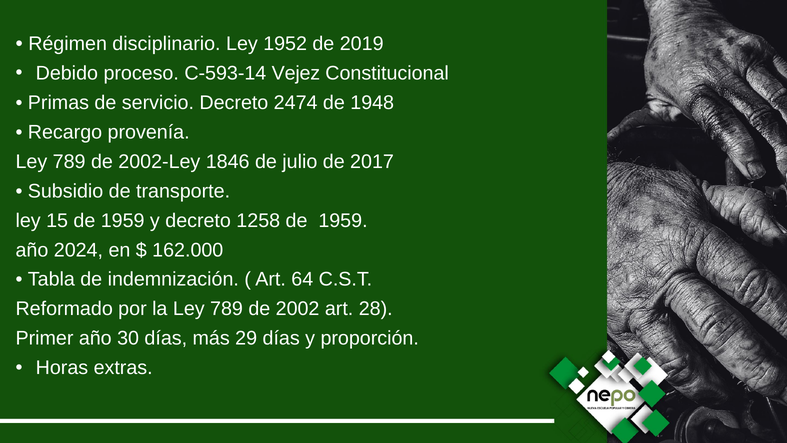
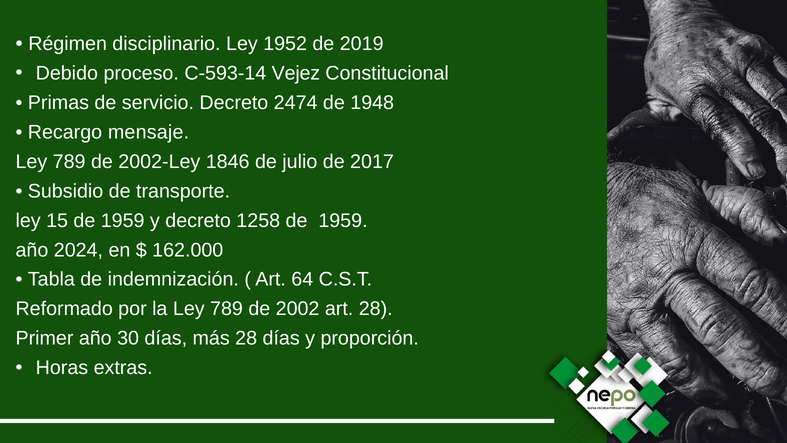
provenía: provenía -> mensaje (149, 132)
más 29: 29 -> 28 (246, 338)
